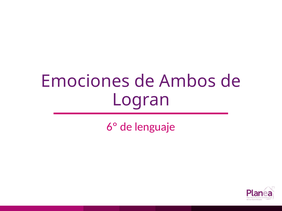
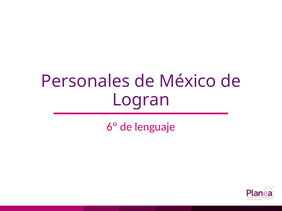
Emociones: Emociones -> Personales (85, 81)
Ambos: Ambos -> México (188, 81)
